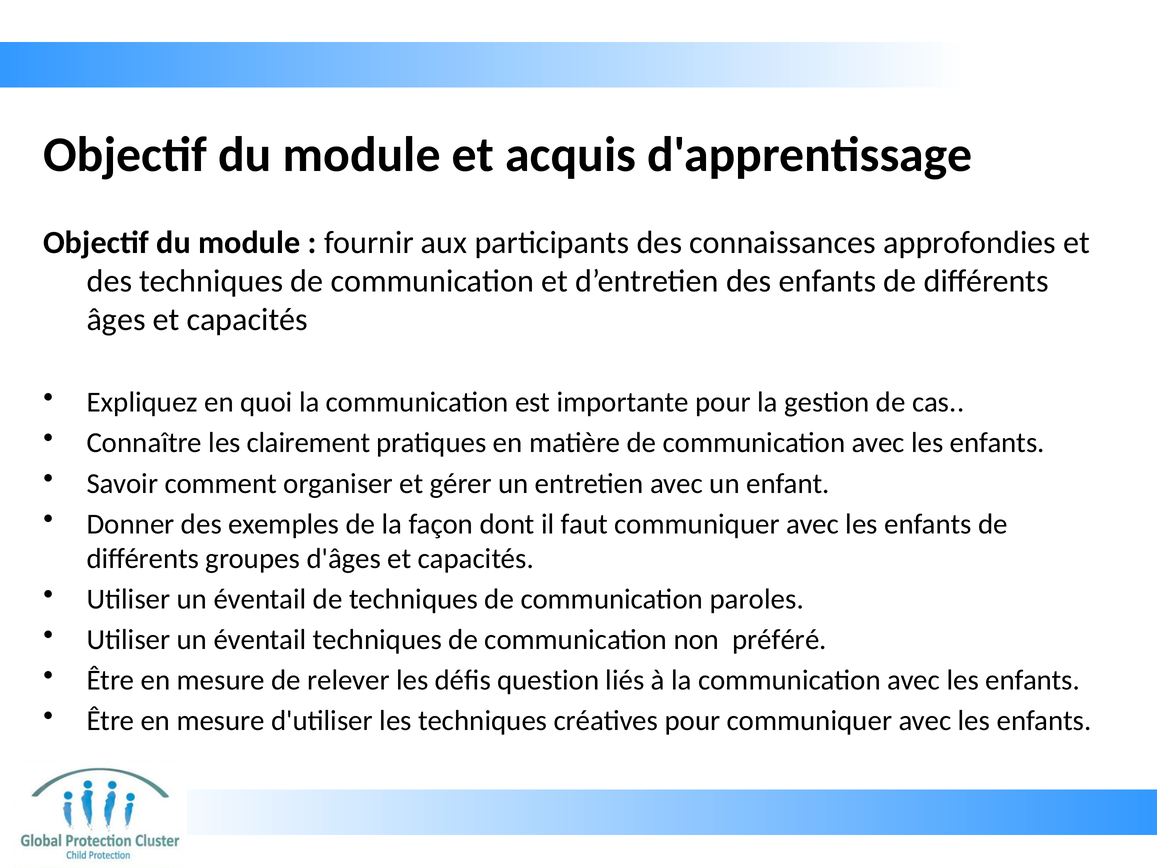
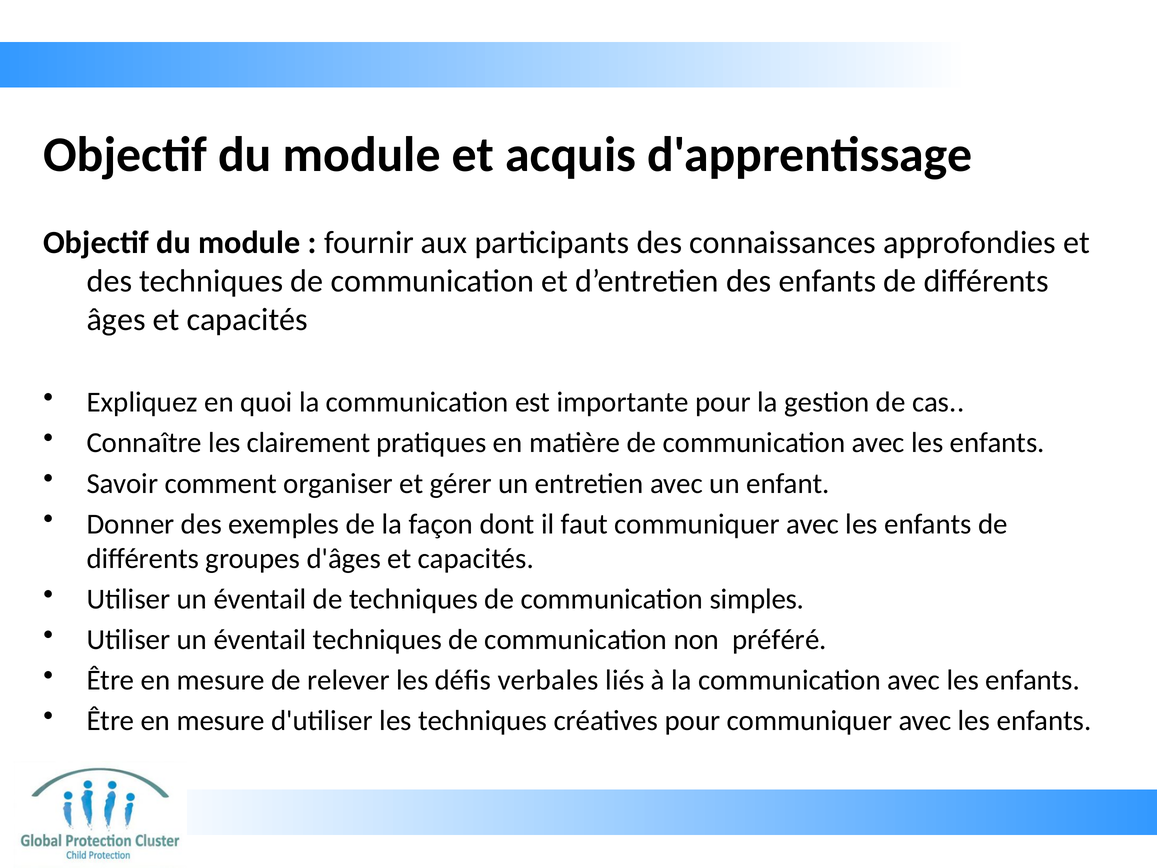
paroles: paroles -> simples (757, 599)
question: question -> verbales (548, 680)
